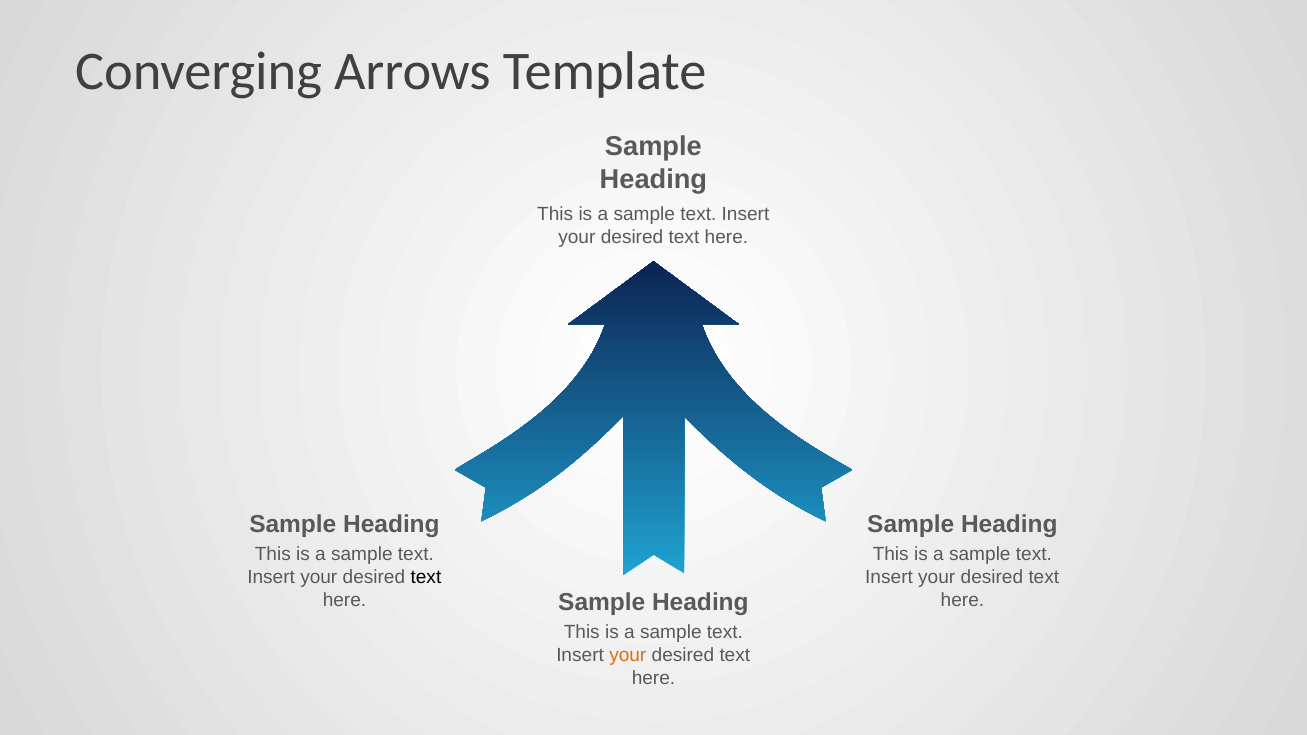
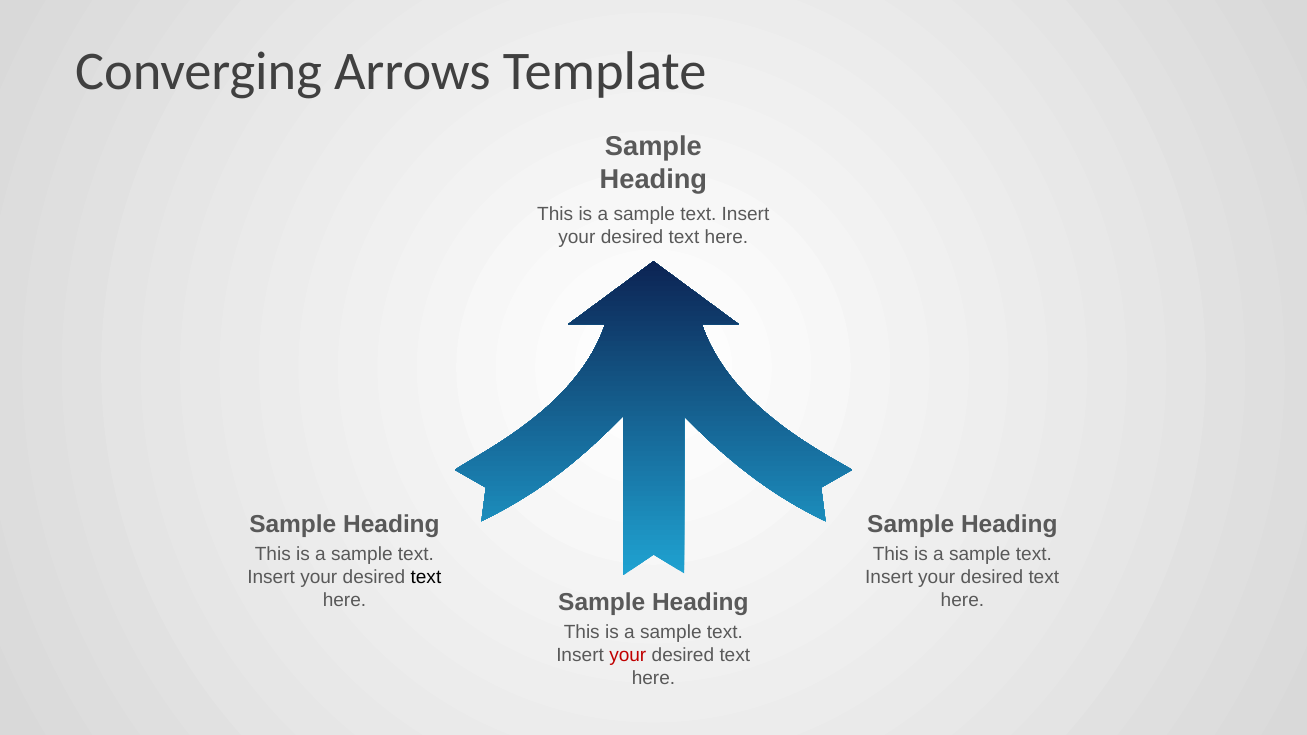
your colour: orange -> red (628, 656)
